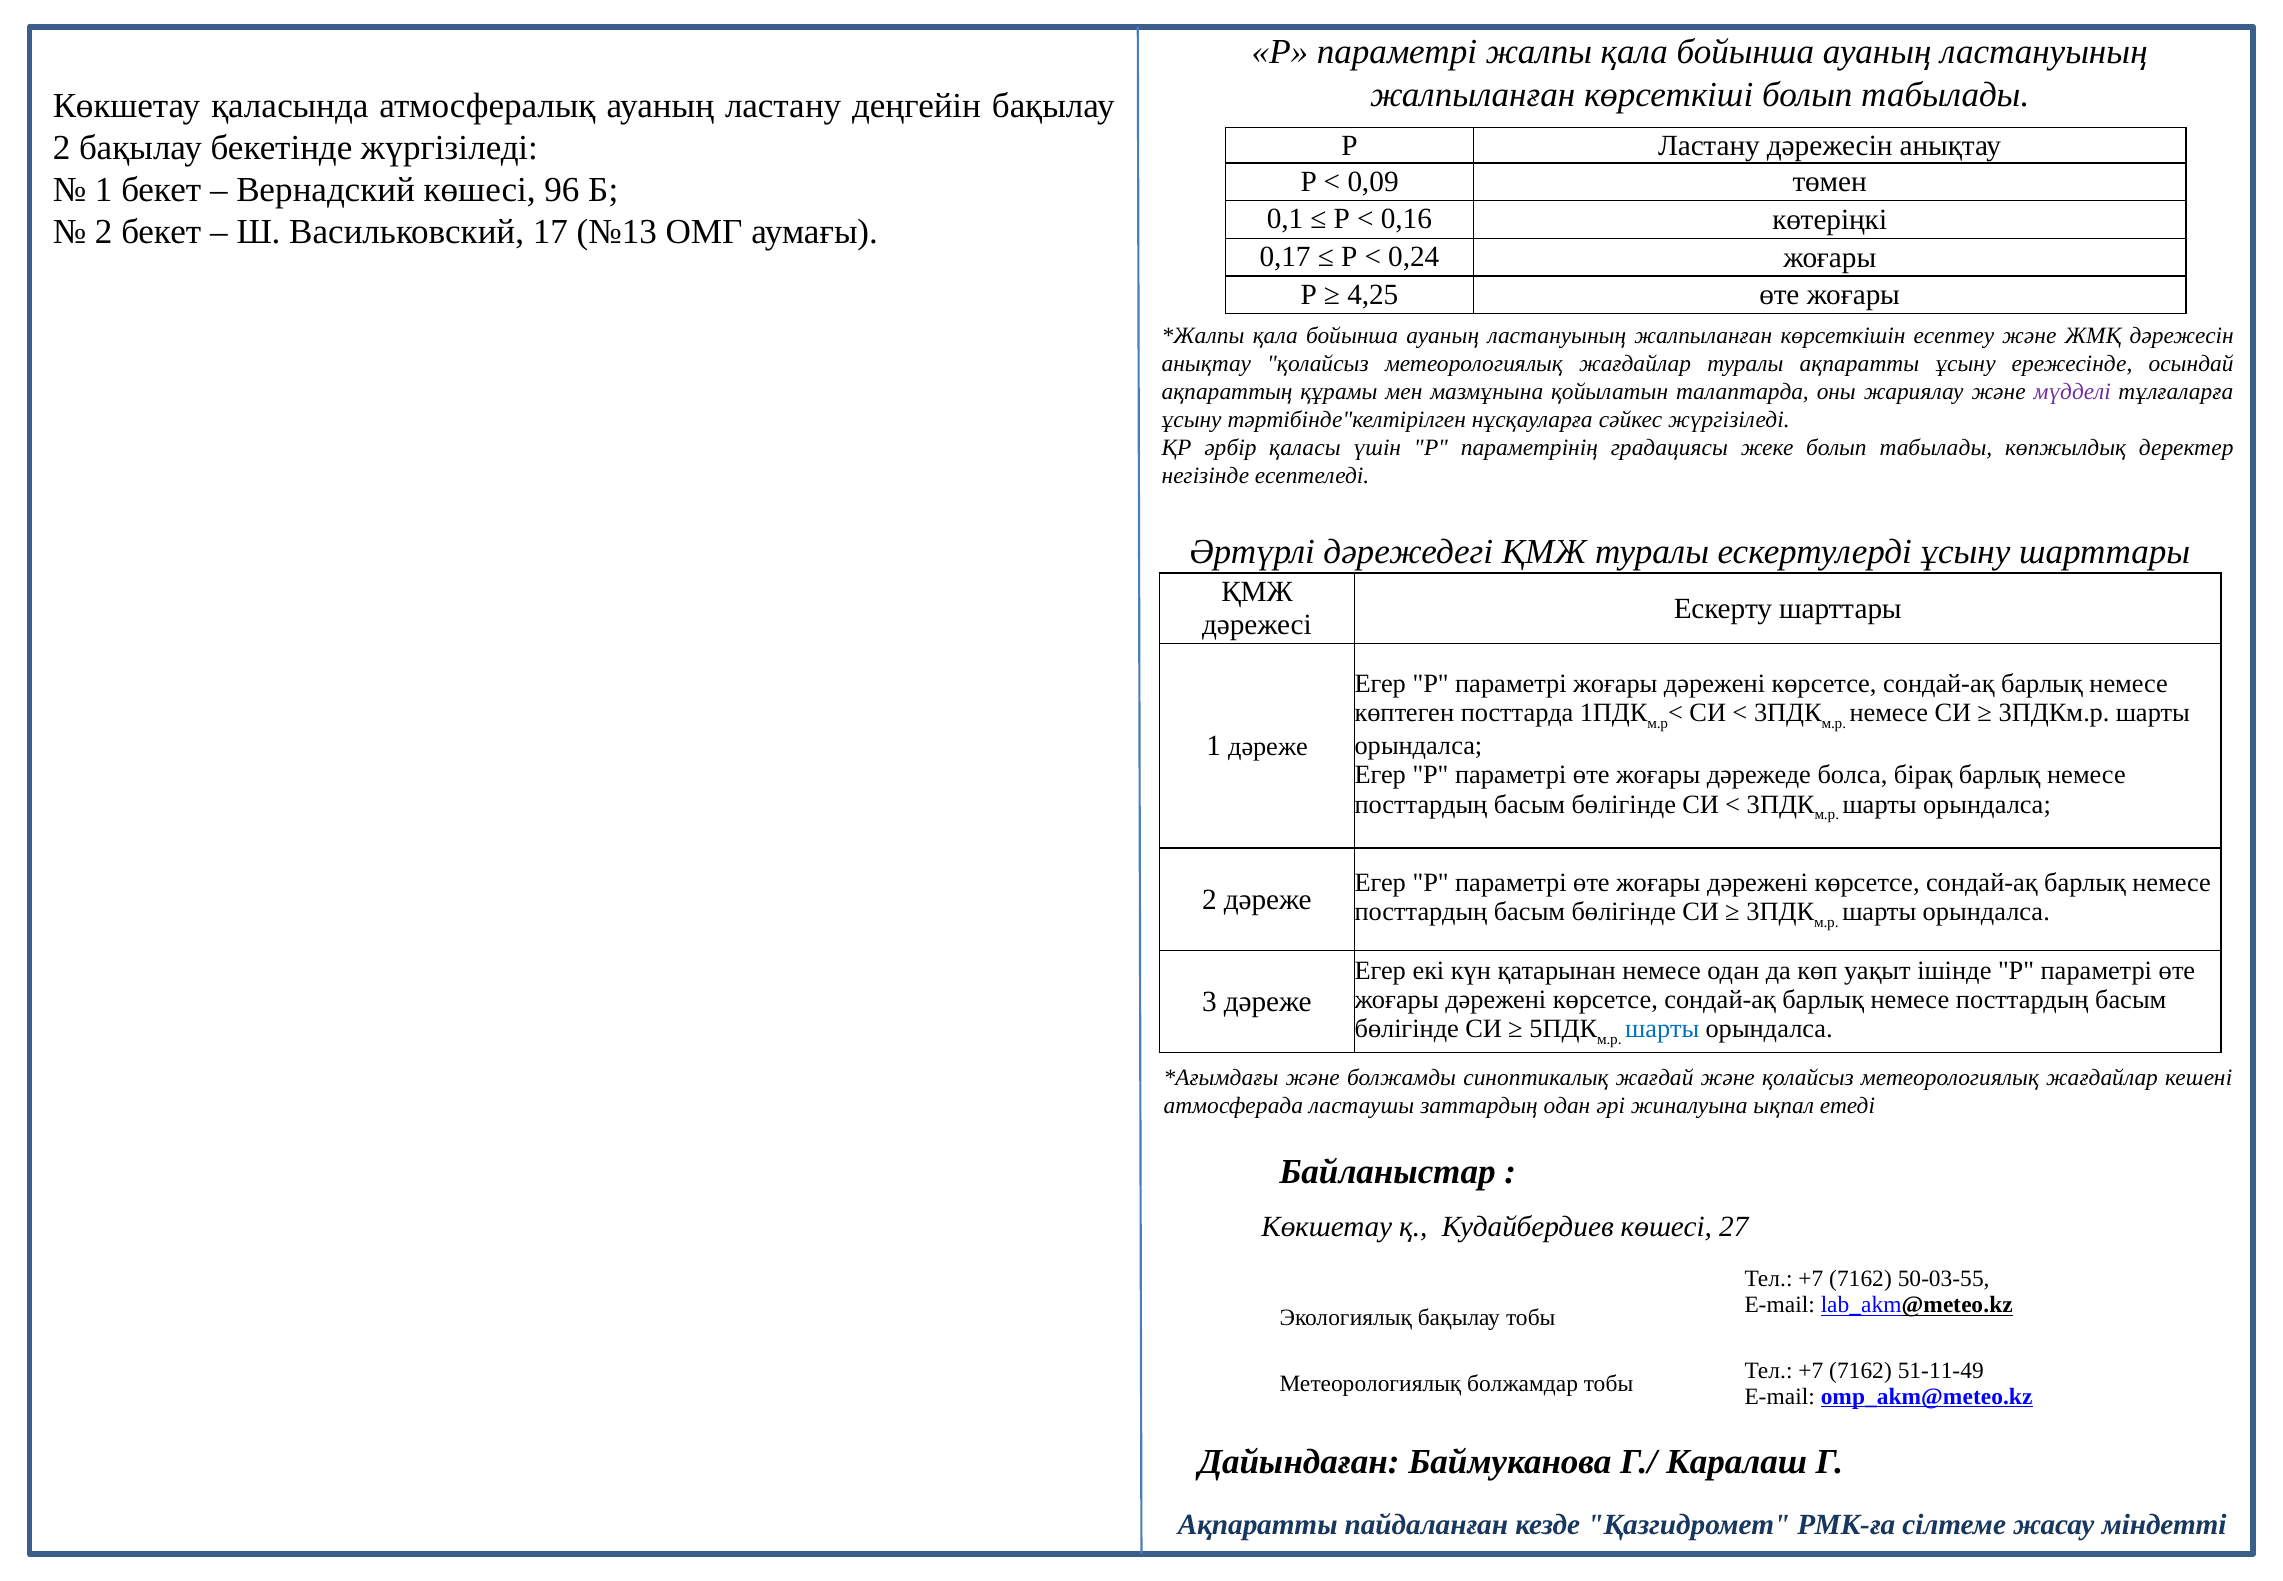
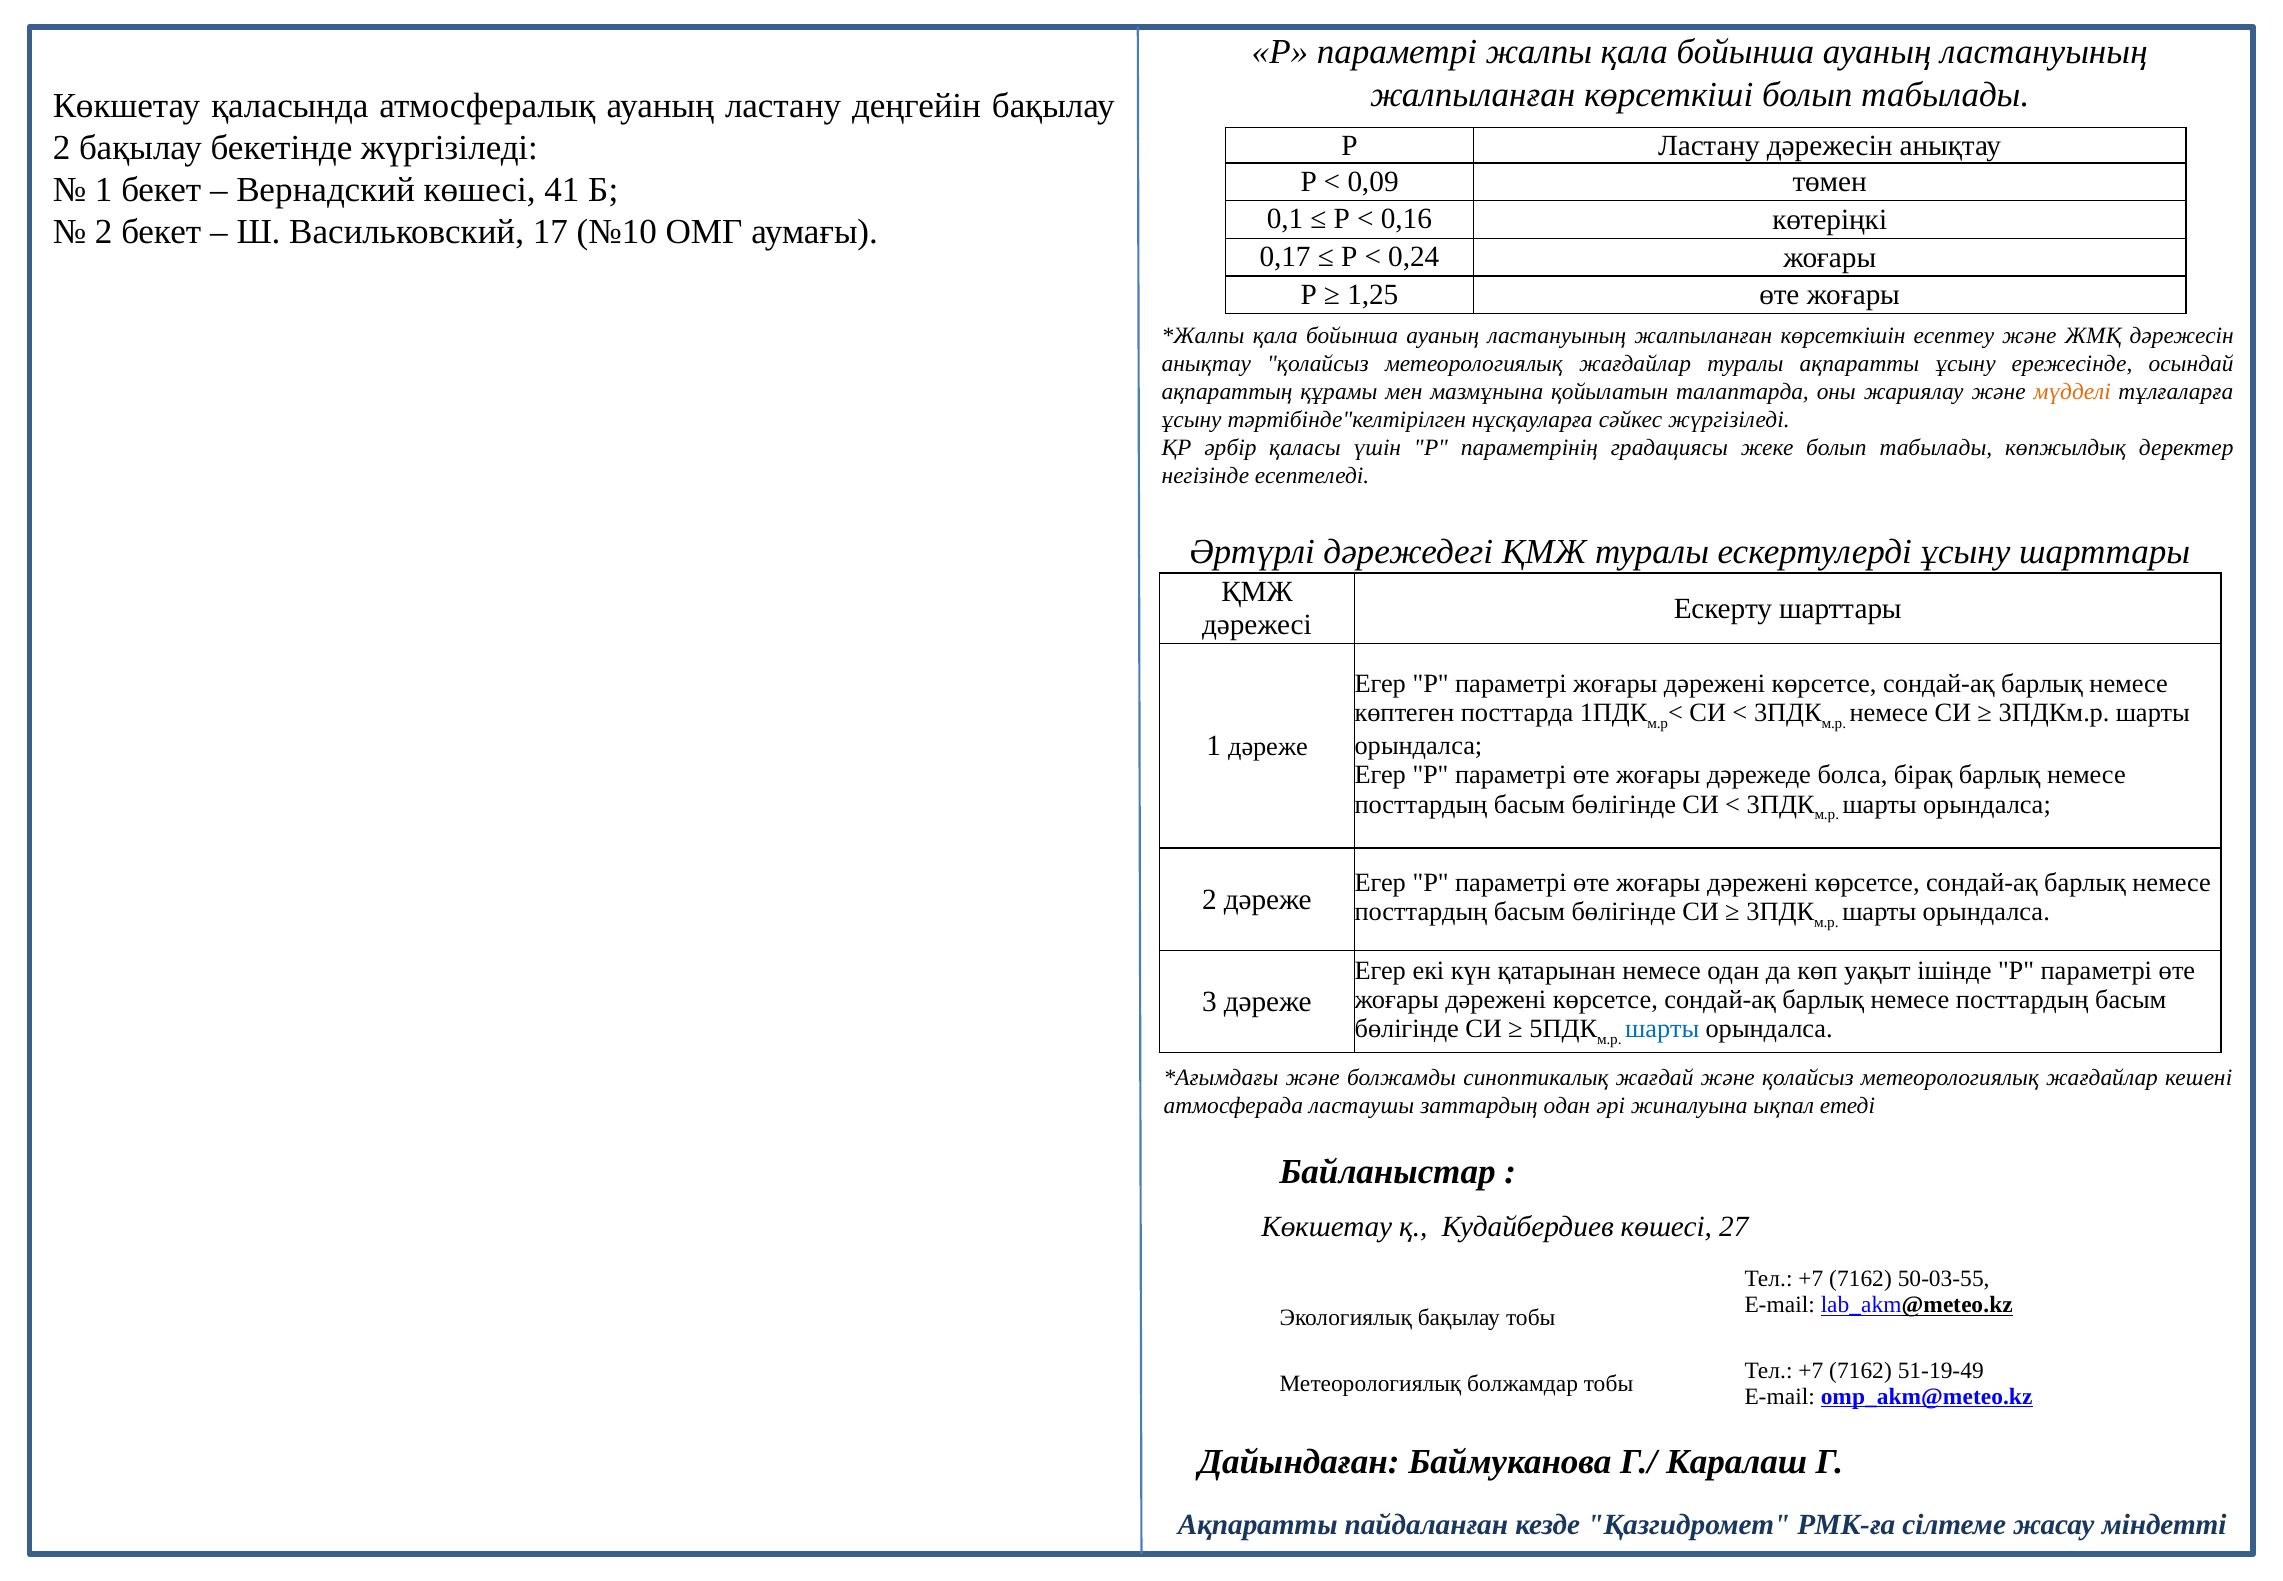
96: 96 -> 41 (562, 190)
№13: №13 -> №10 (617, 232)
4,25: 4,25 -> 1,25 (1373, 295)
мүдделі colour: purple -> orange (2072, 392)
51-11-49: 51-11-49 -> 51-19-49 (1941, 1370)
